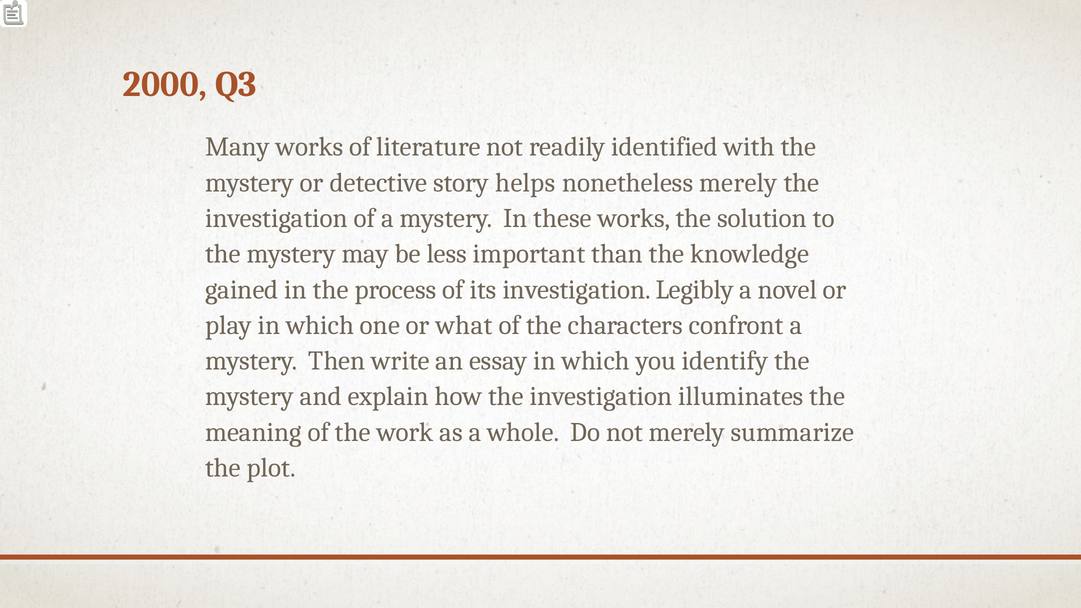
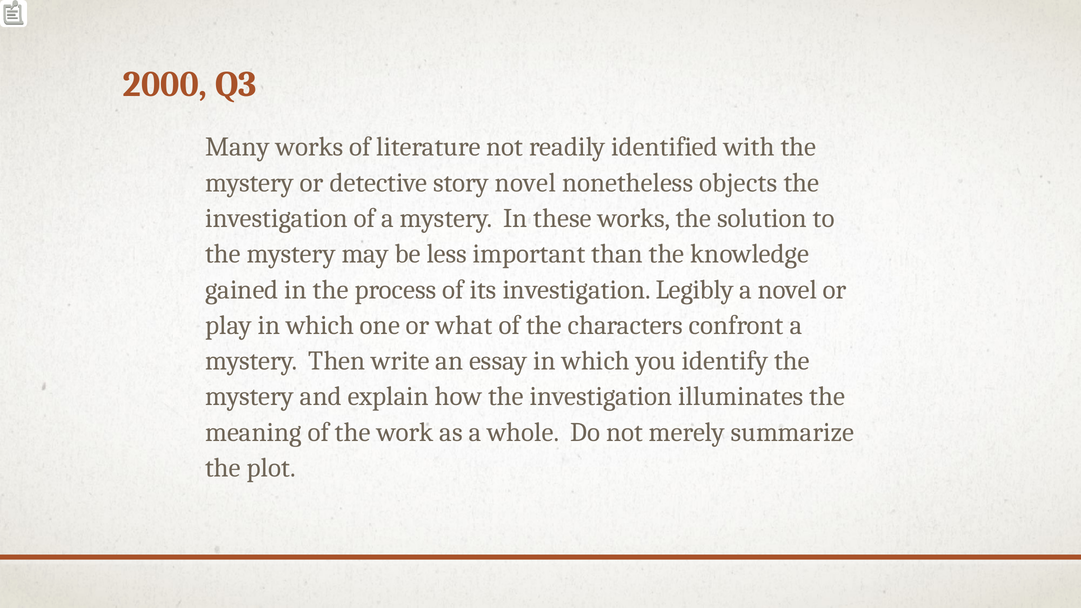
story helps: helps -> novel (525, 183)
nonetheless merely: merely -> objects (738, 183)
